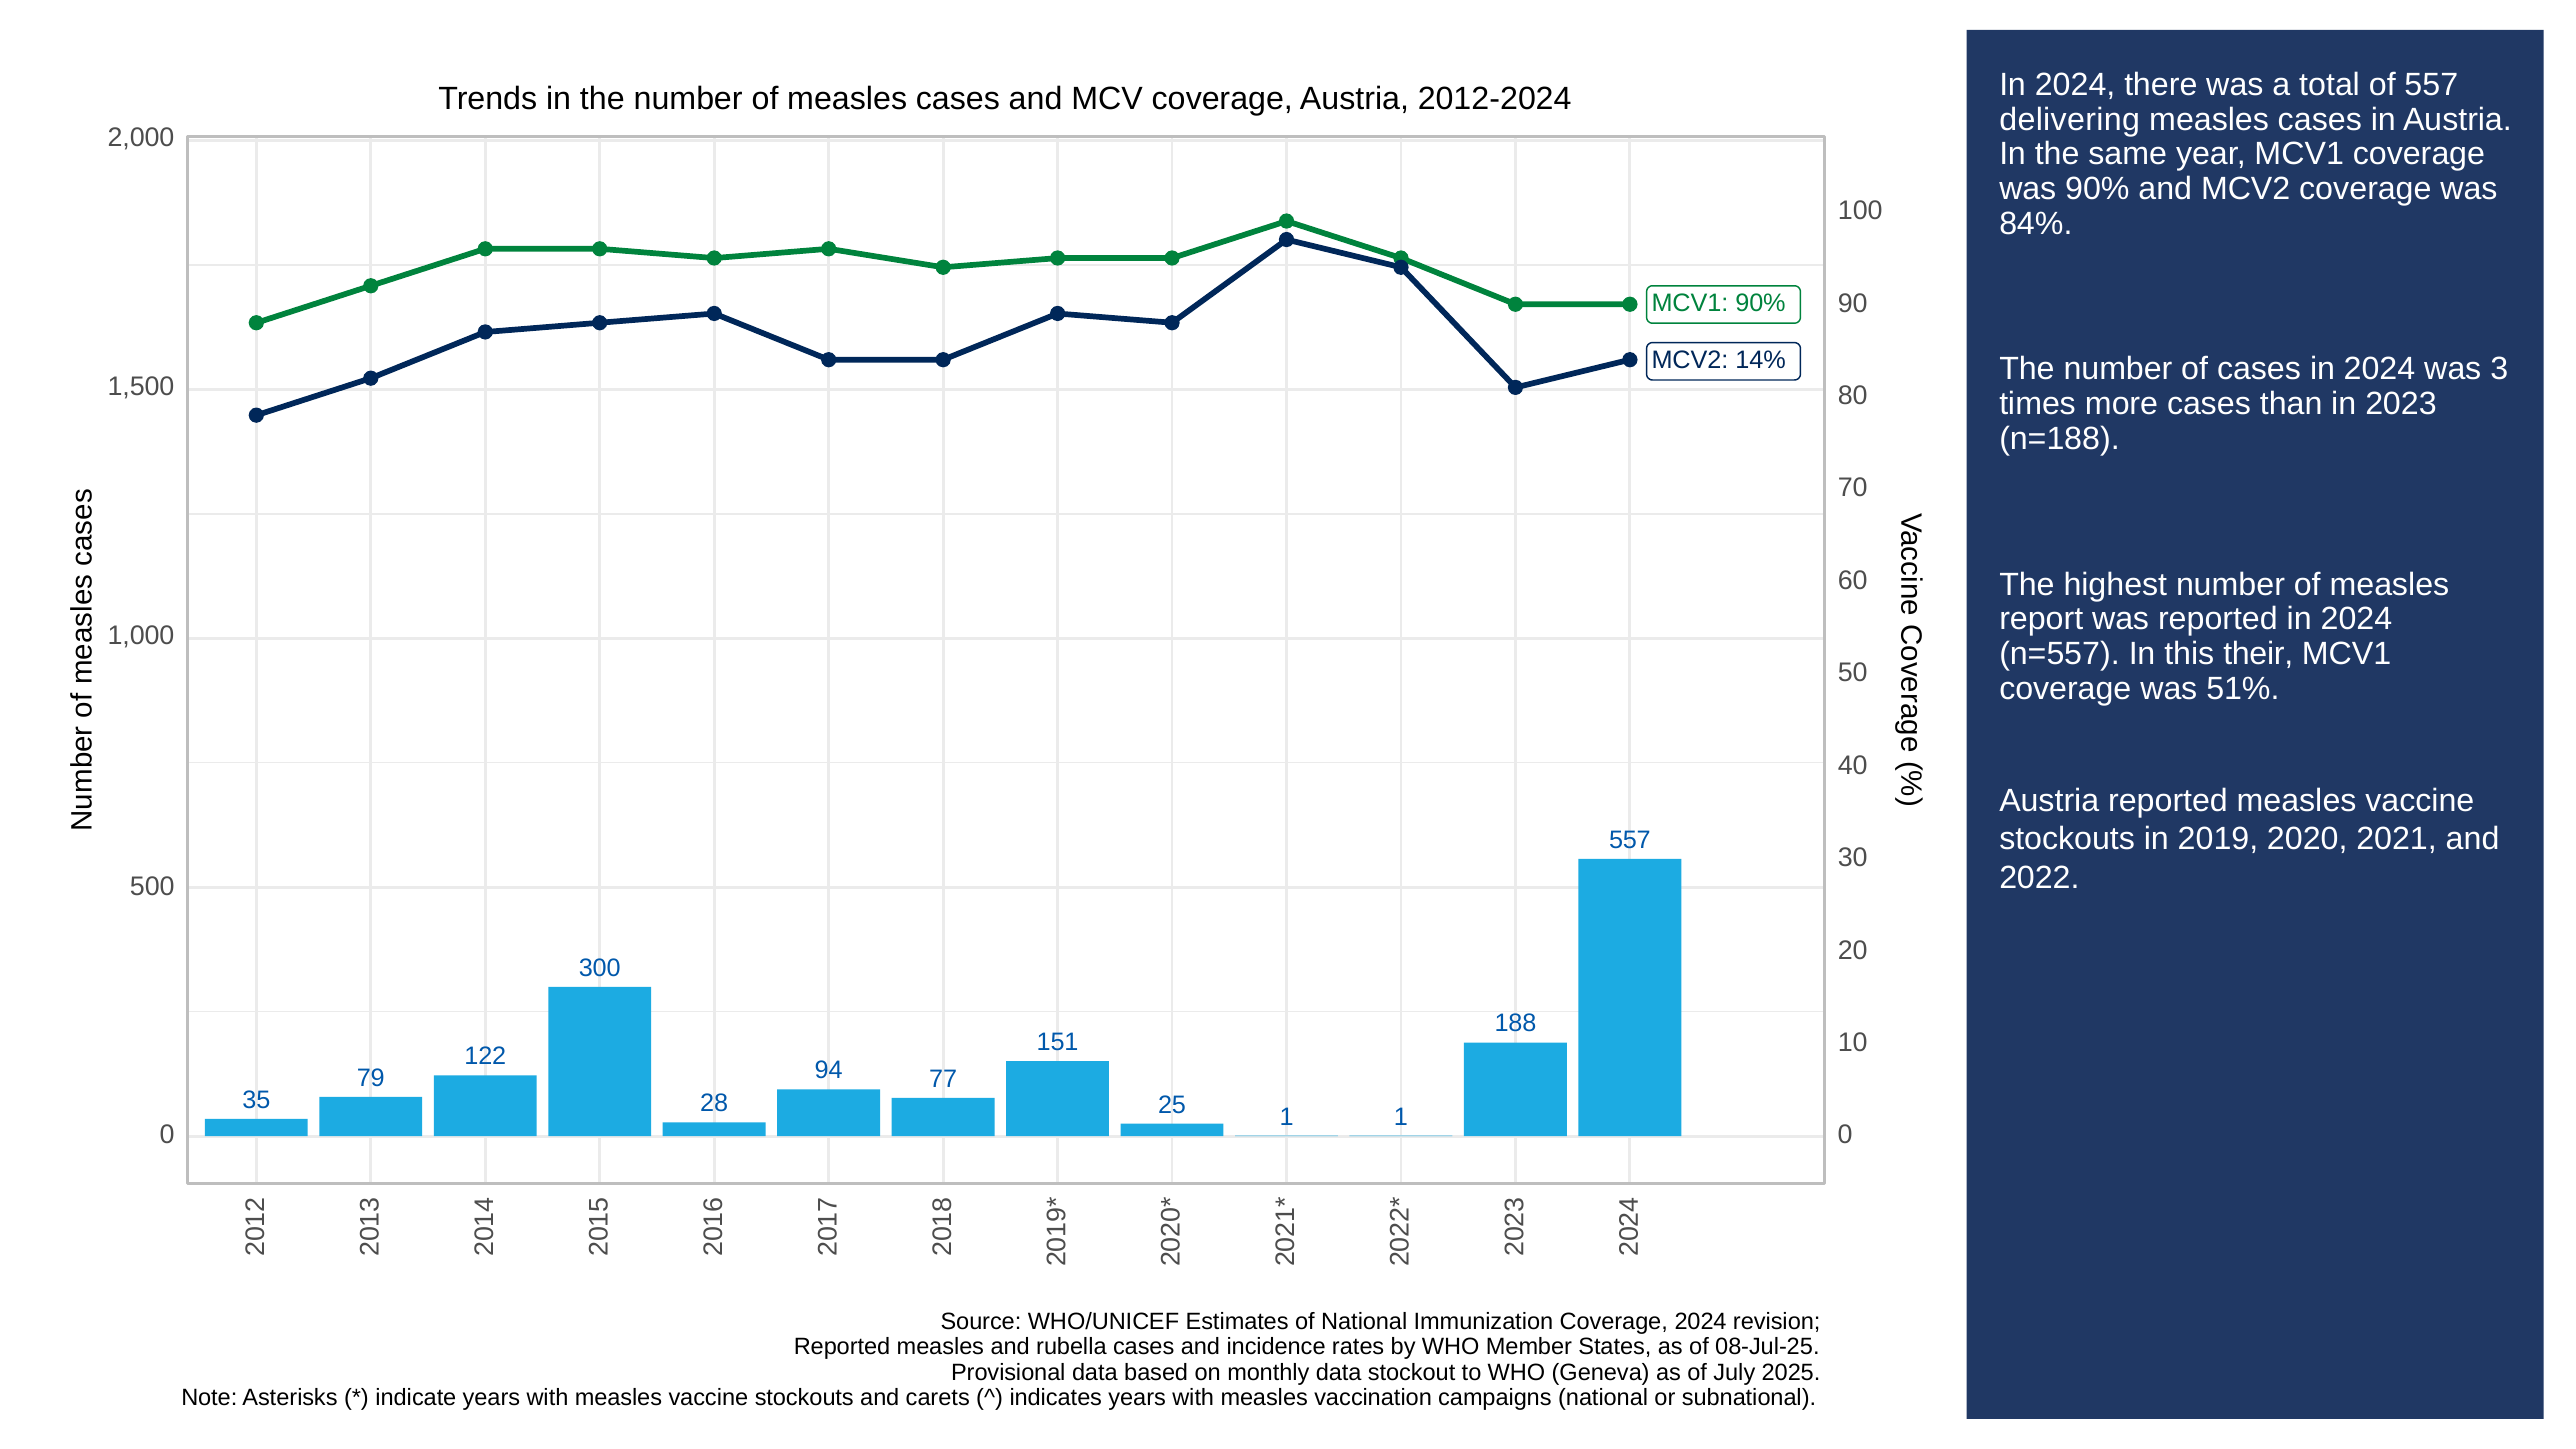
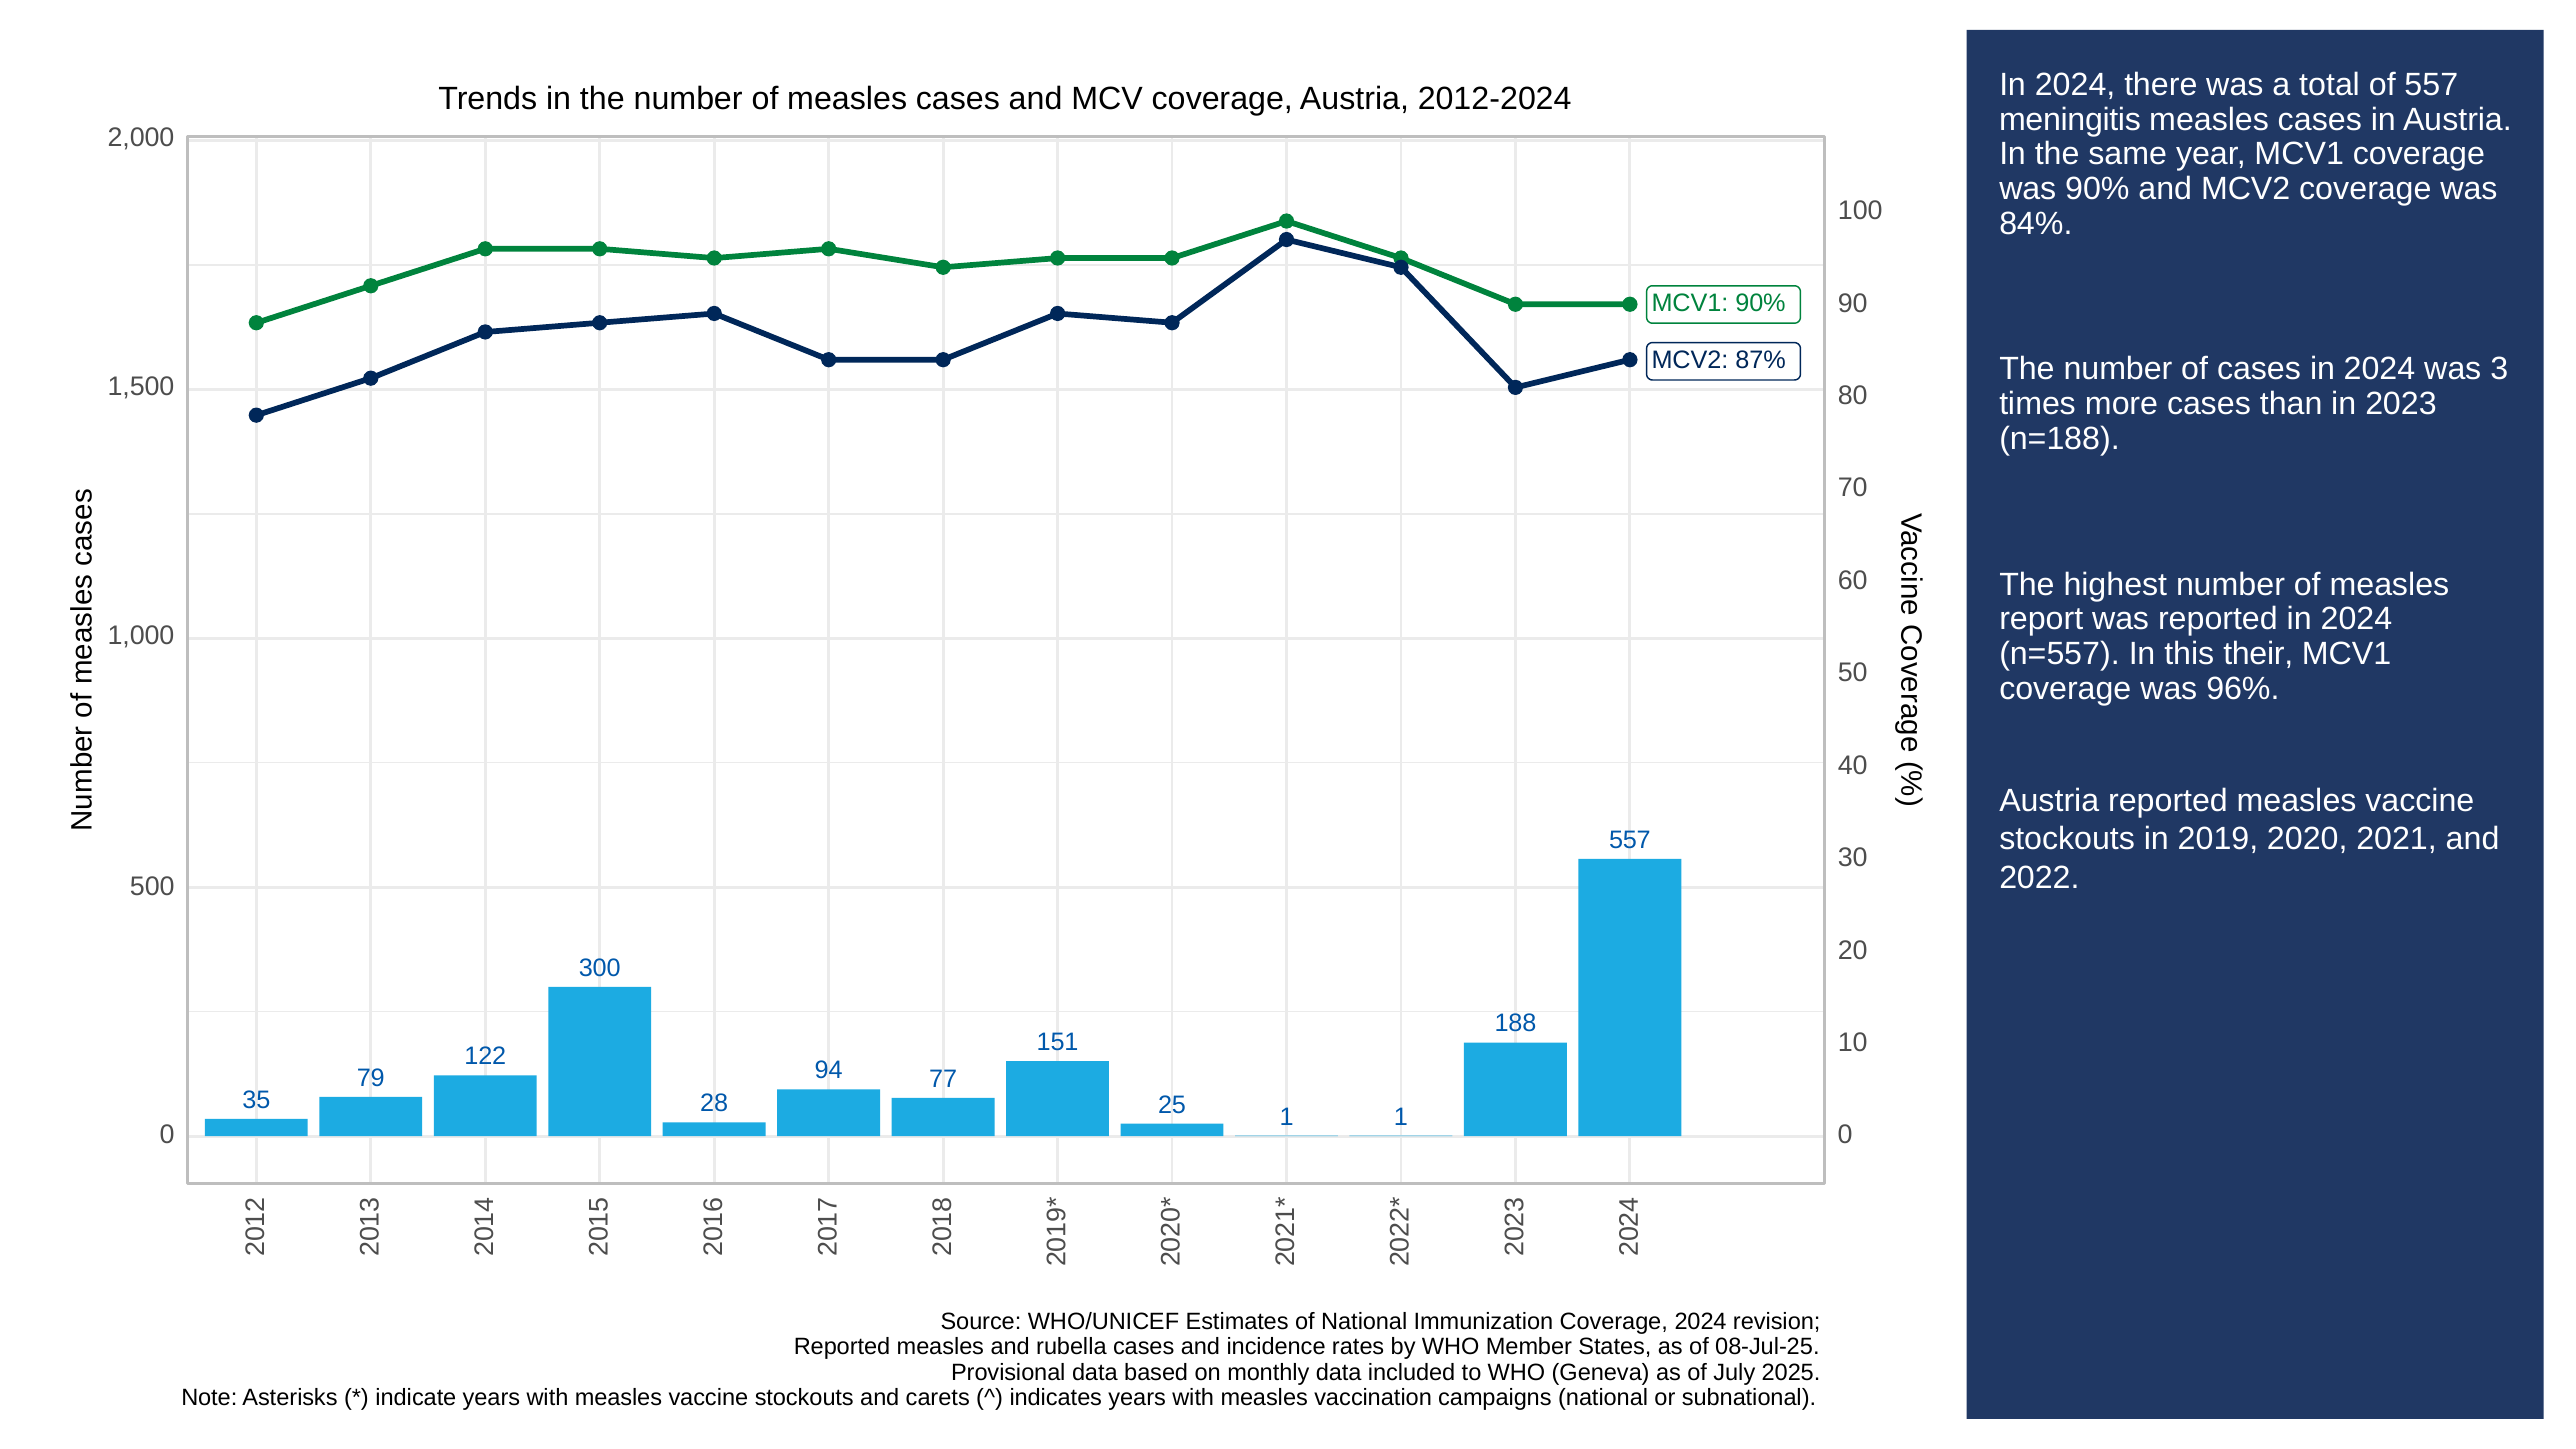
delivering: delivering -> meningitis (2070, 119)
14%: 14% -> 87% (1761, 360)
51%: 51% -> 96% (2243, 689)
stockout: stockout -> included (1412, 1373)
